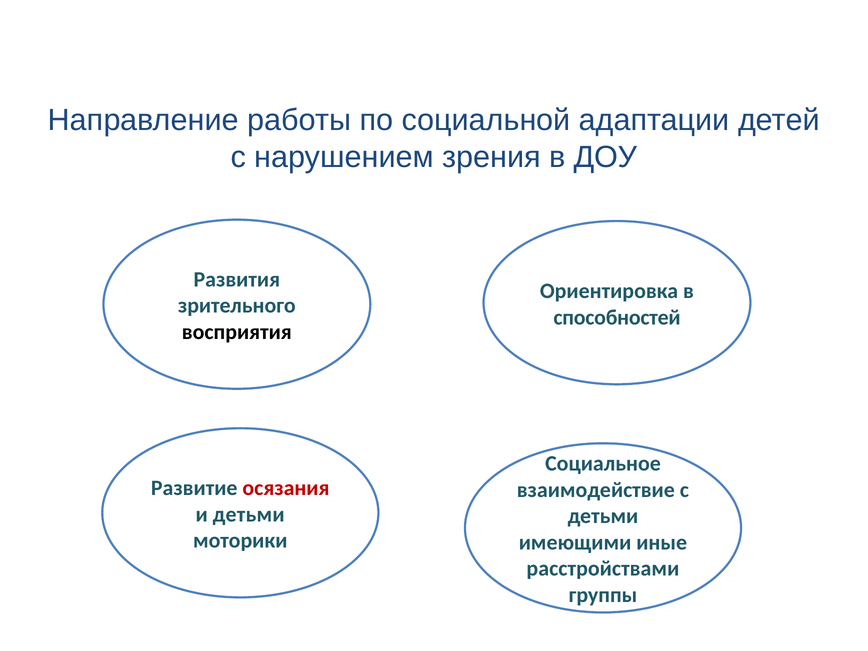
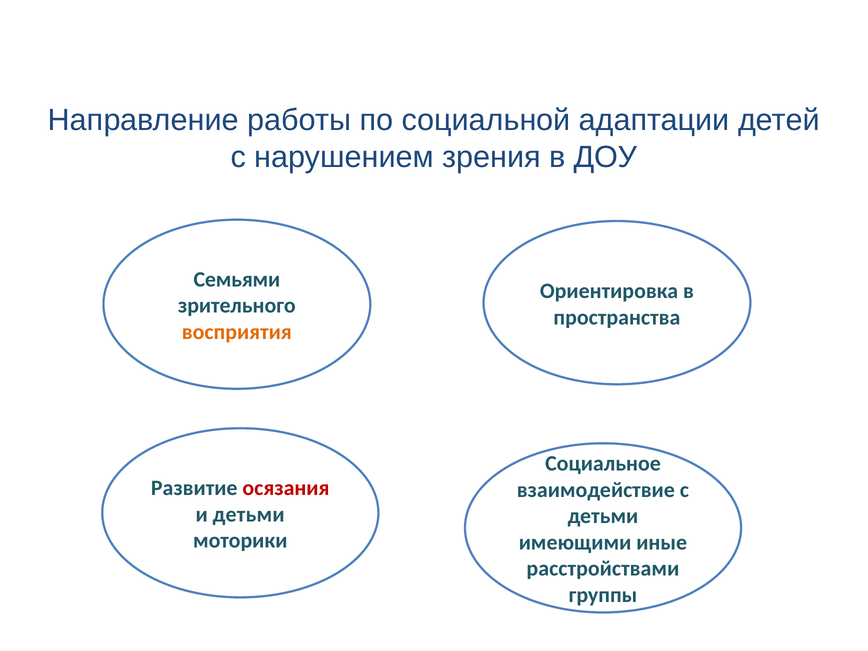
Развития: Развития -> Семьями (237, 279)
способностей: способностей -> пространства (617, 317)
восприятия colour: black -> orange (237, 332)
